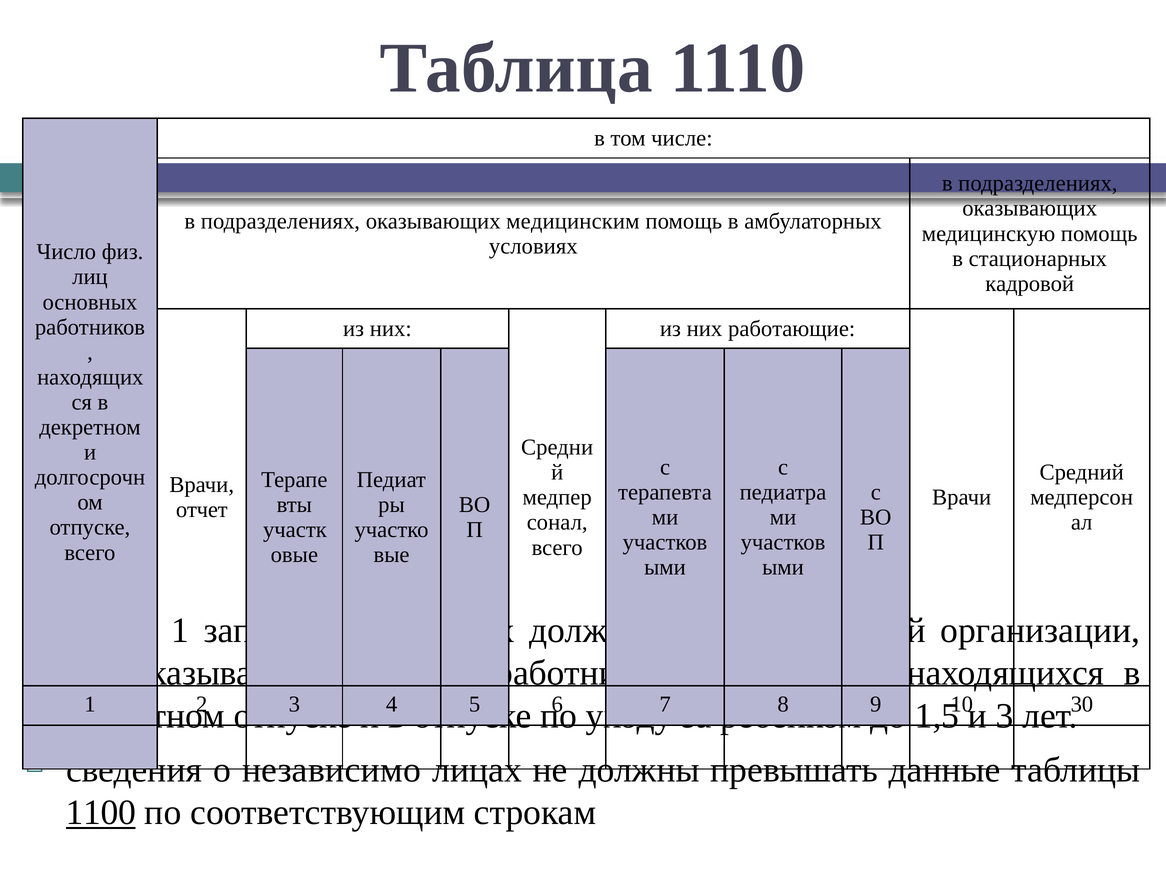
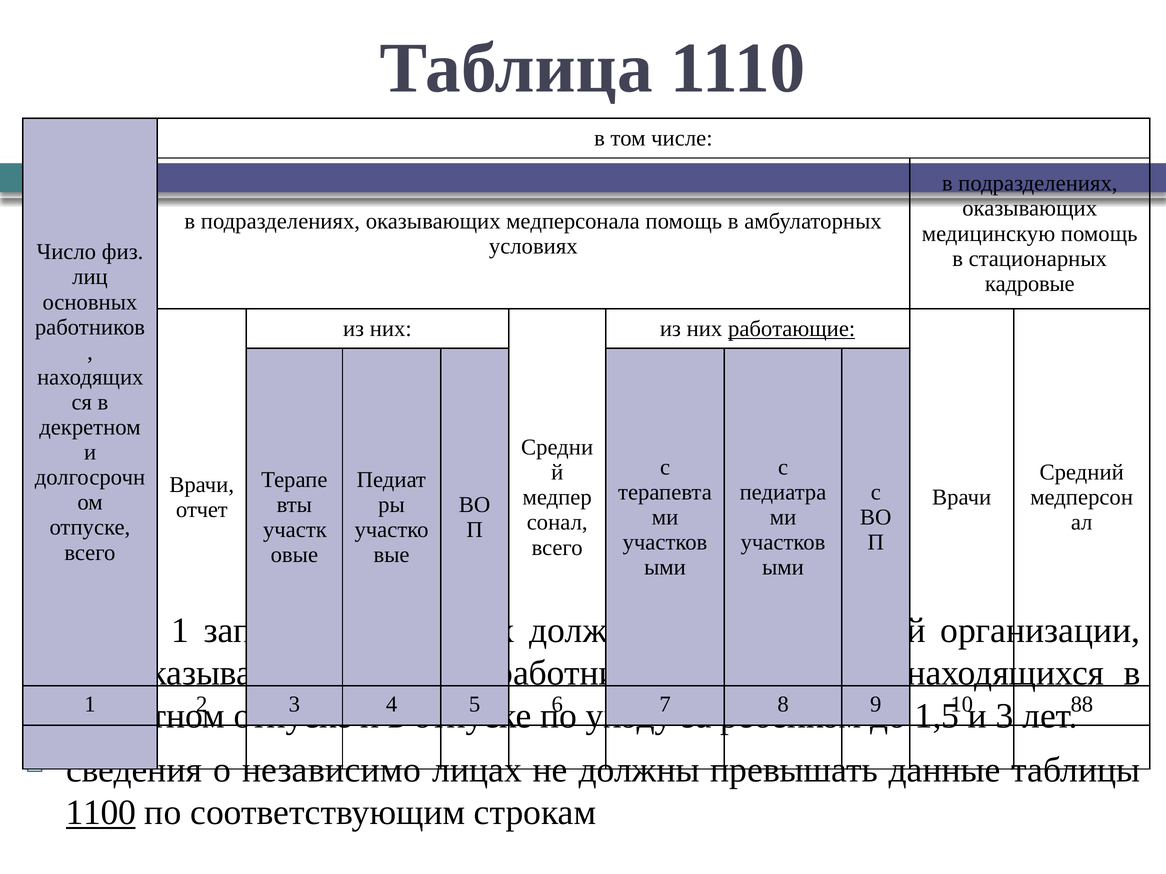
медицинским: медицинским -> медперсонала (573, 221)
кадровой: кадровой -> кадровые (1030, 284)
работающие underline: none -> present (792, 329)
30: 30 -> 88 (1082, 705)
